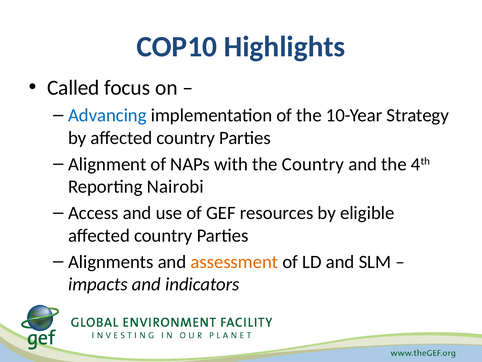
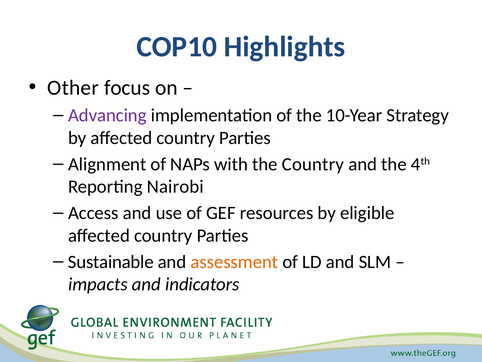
Called: Called -> Other (73, 87)
Advancing colour: blue -> purple (107, 115)
Alignments: Alignments -> Sustainable (111, 261)
